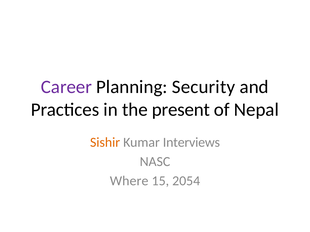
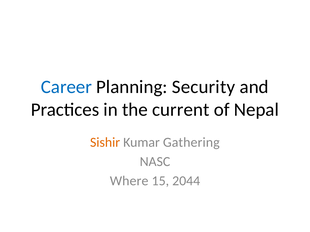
Career colour: purple -> blue (66, 87)
present: present -> current (181, 110)
Interviews: Interviews -> Gathering (191, 143)
2054: 2054 -> 2044 (186, 181)
